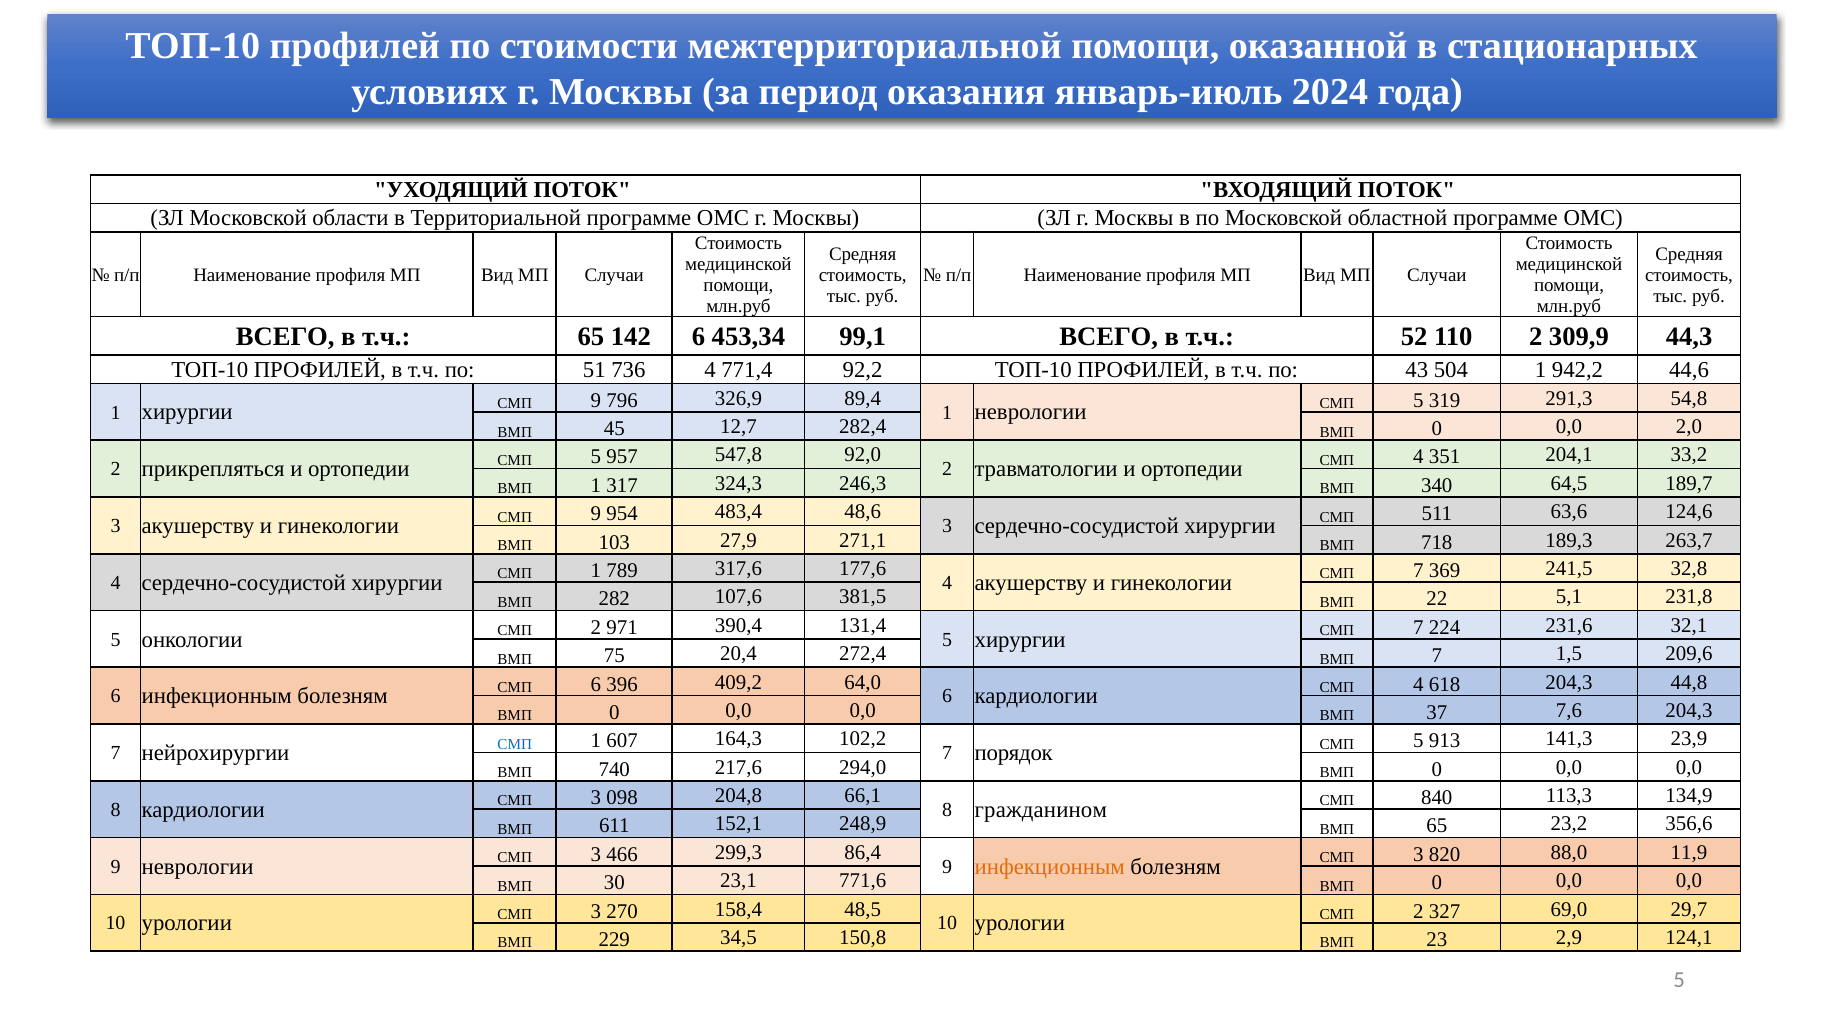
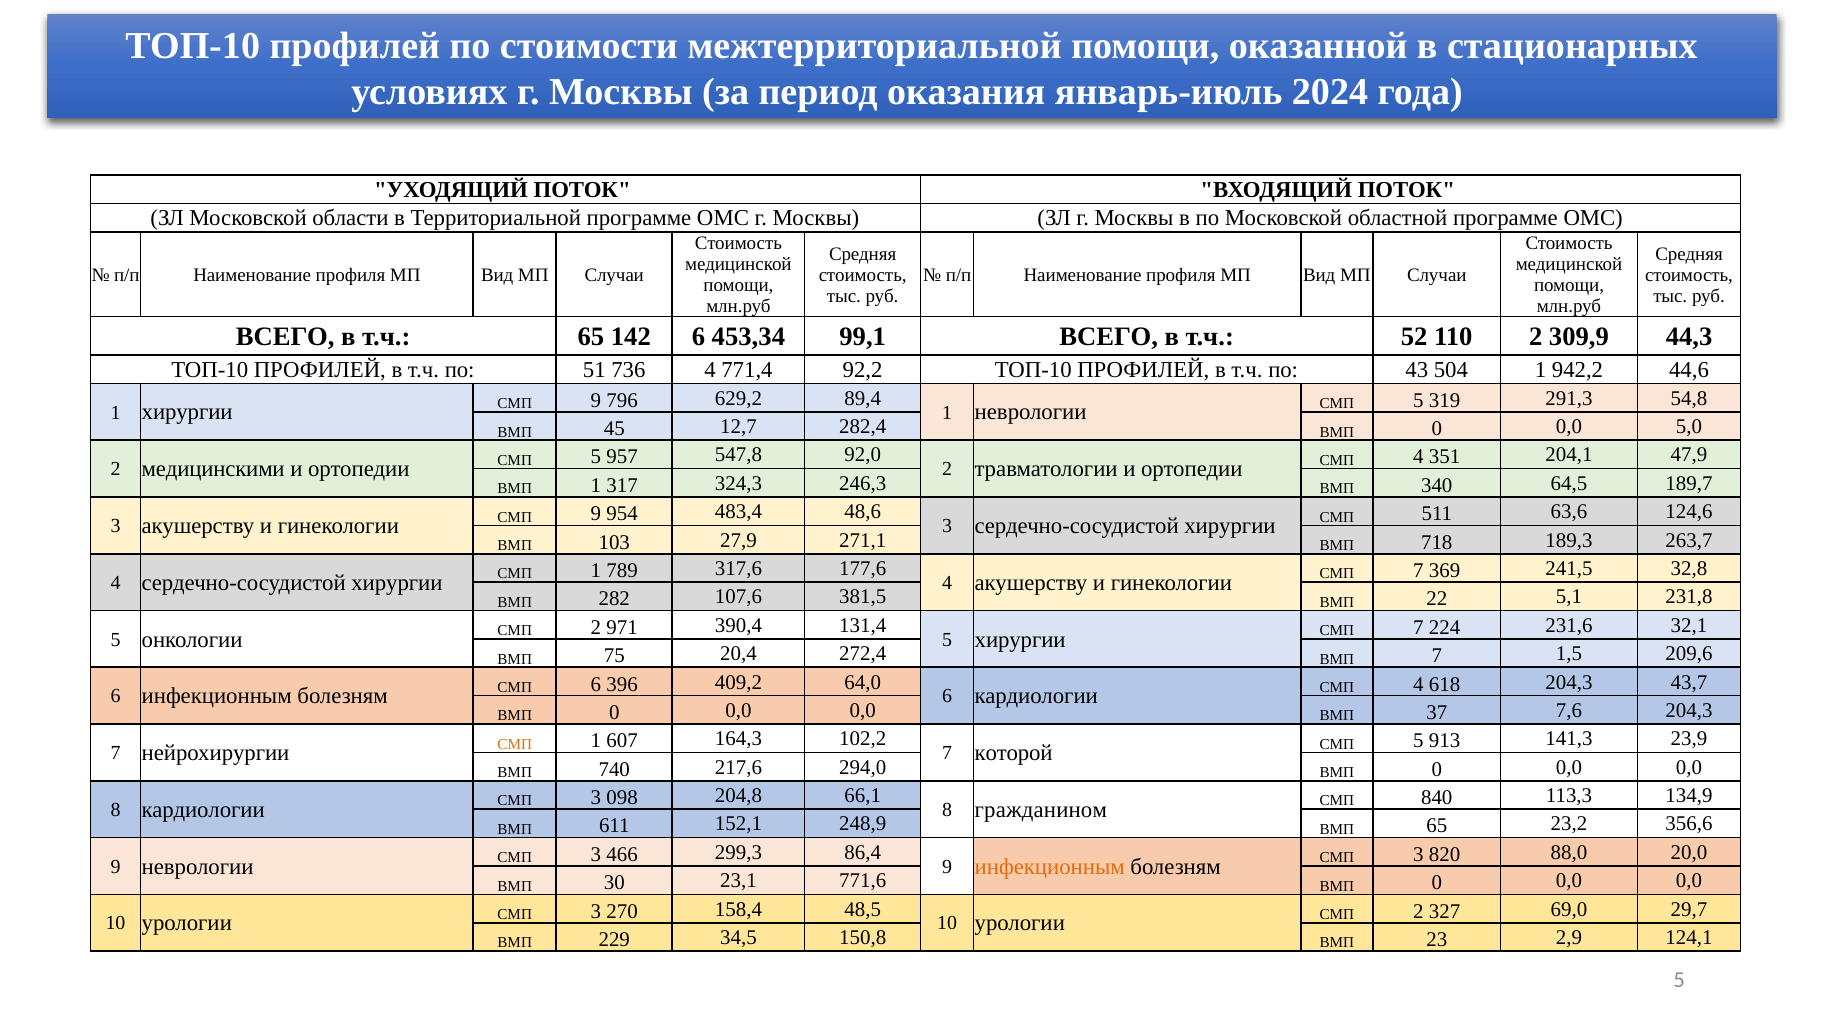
326,9: 326,9 -> 629,2 (738, 398)
2,0: 2,0 -> 5,0 (1689, 427)
прикрепляться: прикрепляться -> медицинскими (213, 469)
33,2: 33,2 -> 47,9 (1689, 455)
44,8: 44,8 -> 43,7 (1689, 682)
СМП colour: blue -> orange (515, 744)
порядок: порядок -> которой (1014, 753)
11,9: 11,9 -> 20,0 (1689, 852)
